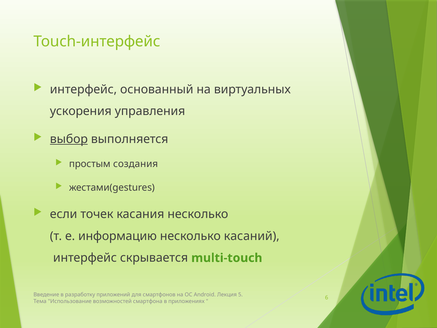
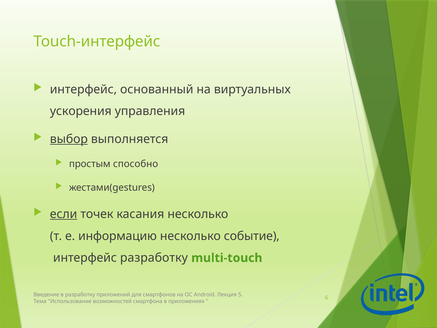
создания: создания -> способно (136, 164)
если underline: none -> present (64, 214)
касаний: касаний -> событие (252, 236)
интерфейс скрывается: скрывается -> разработку (154, 258)
